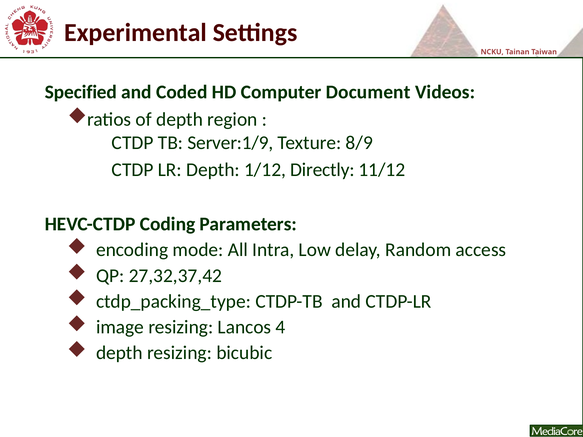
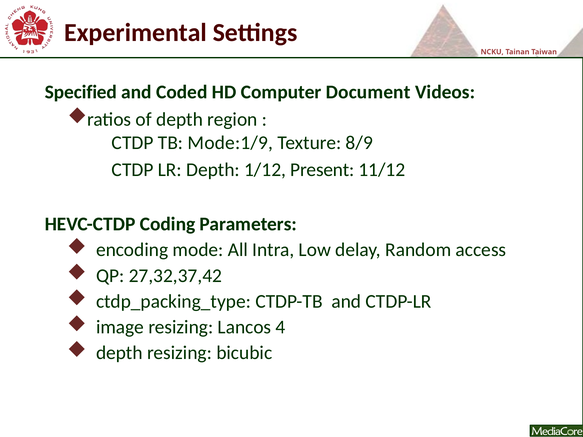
Server:1/9: Server:1/9 -> Mode:1/9 (230, 143)
Directly: Directly -> Present (322, 170)
